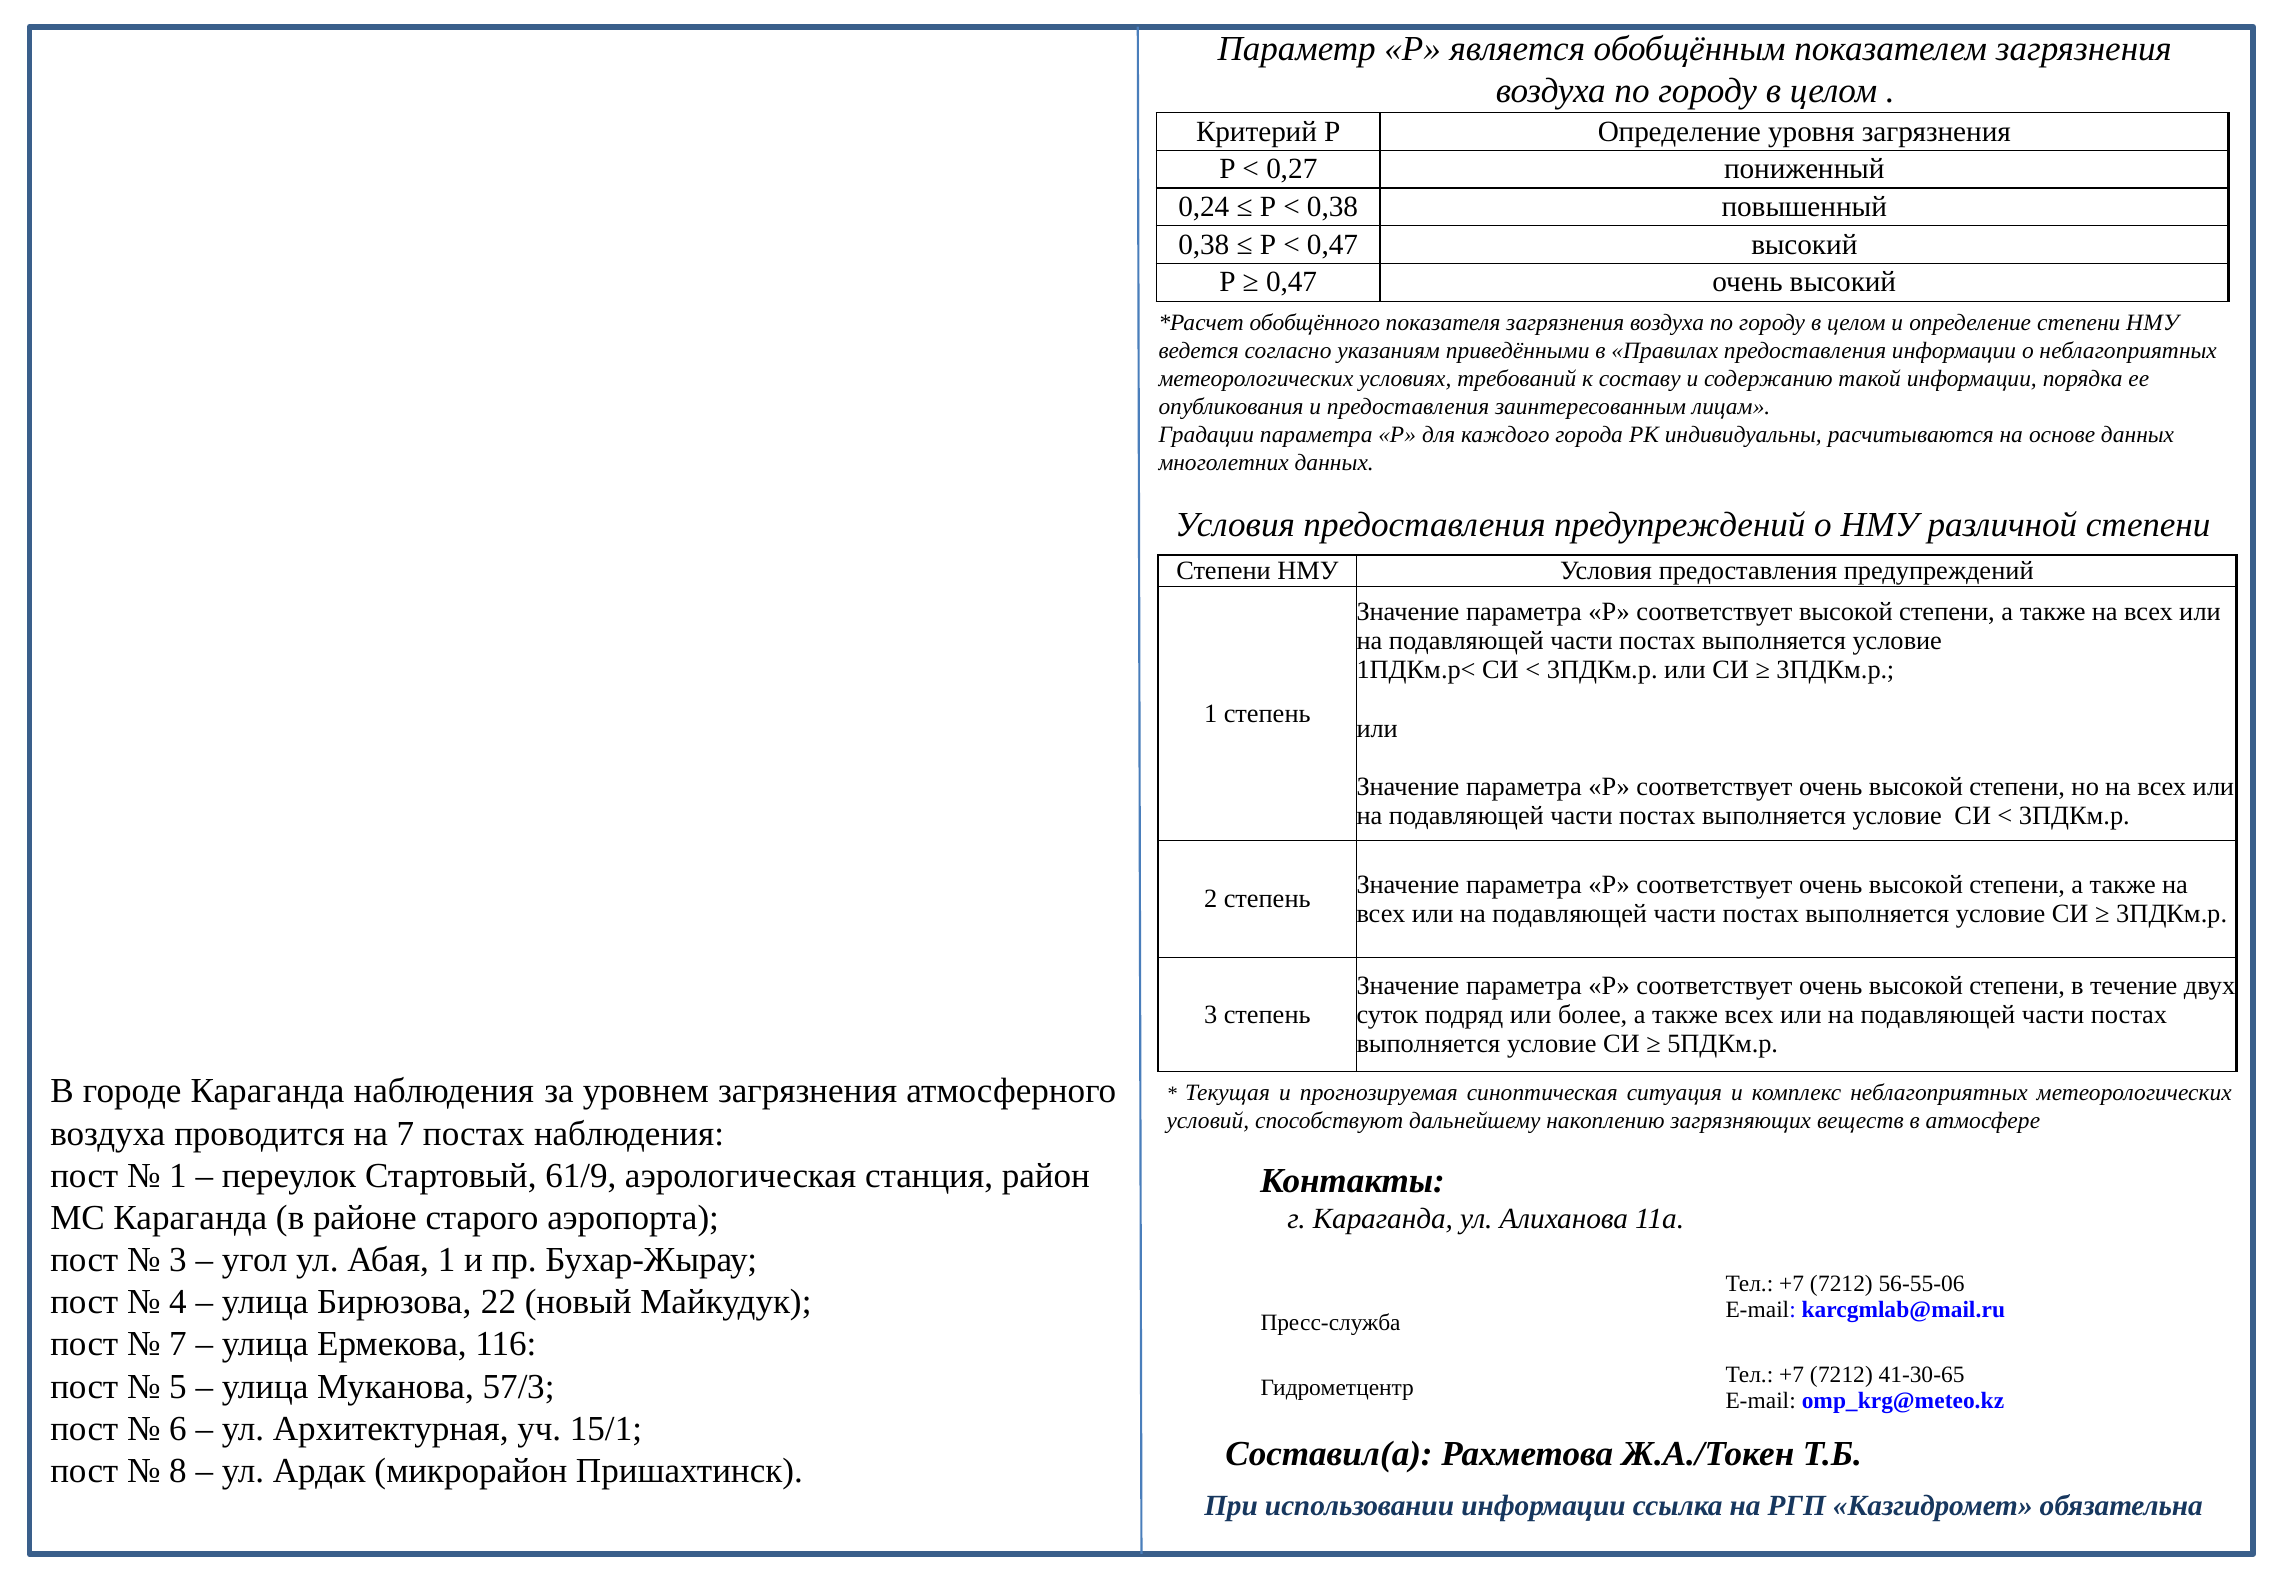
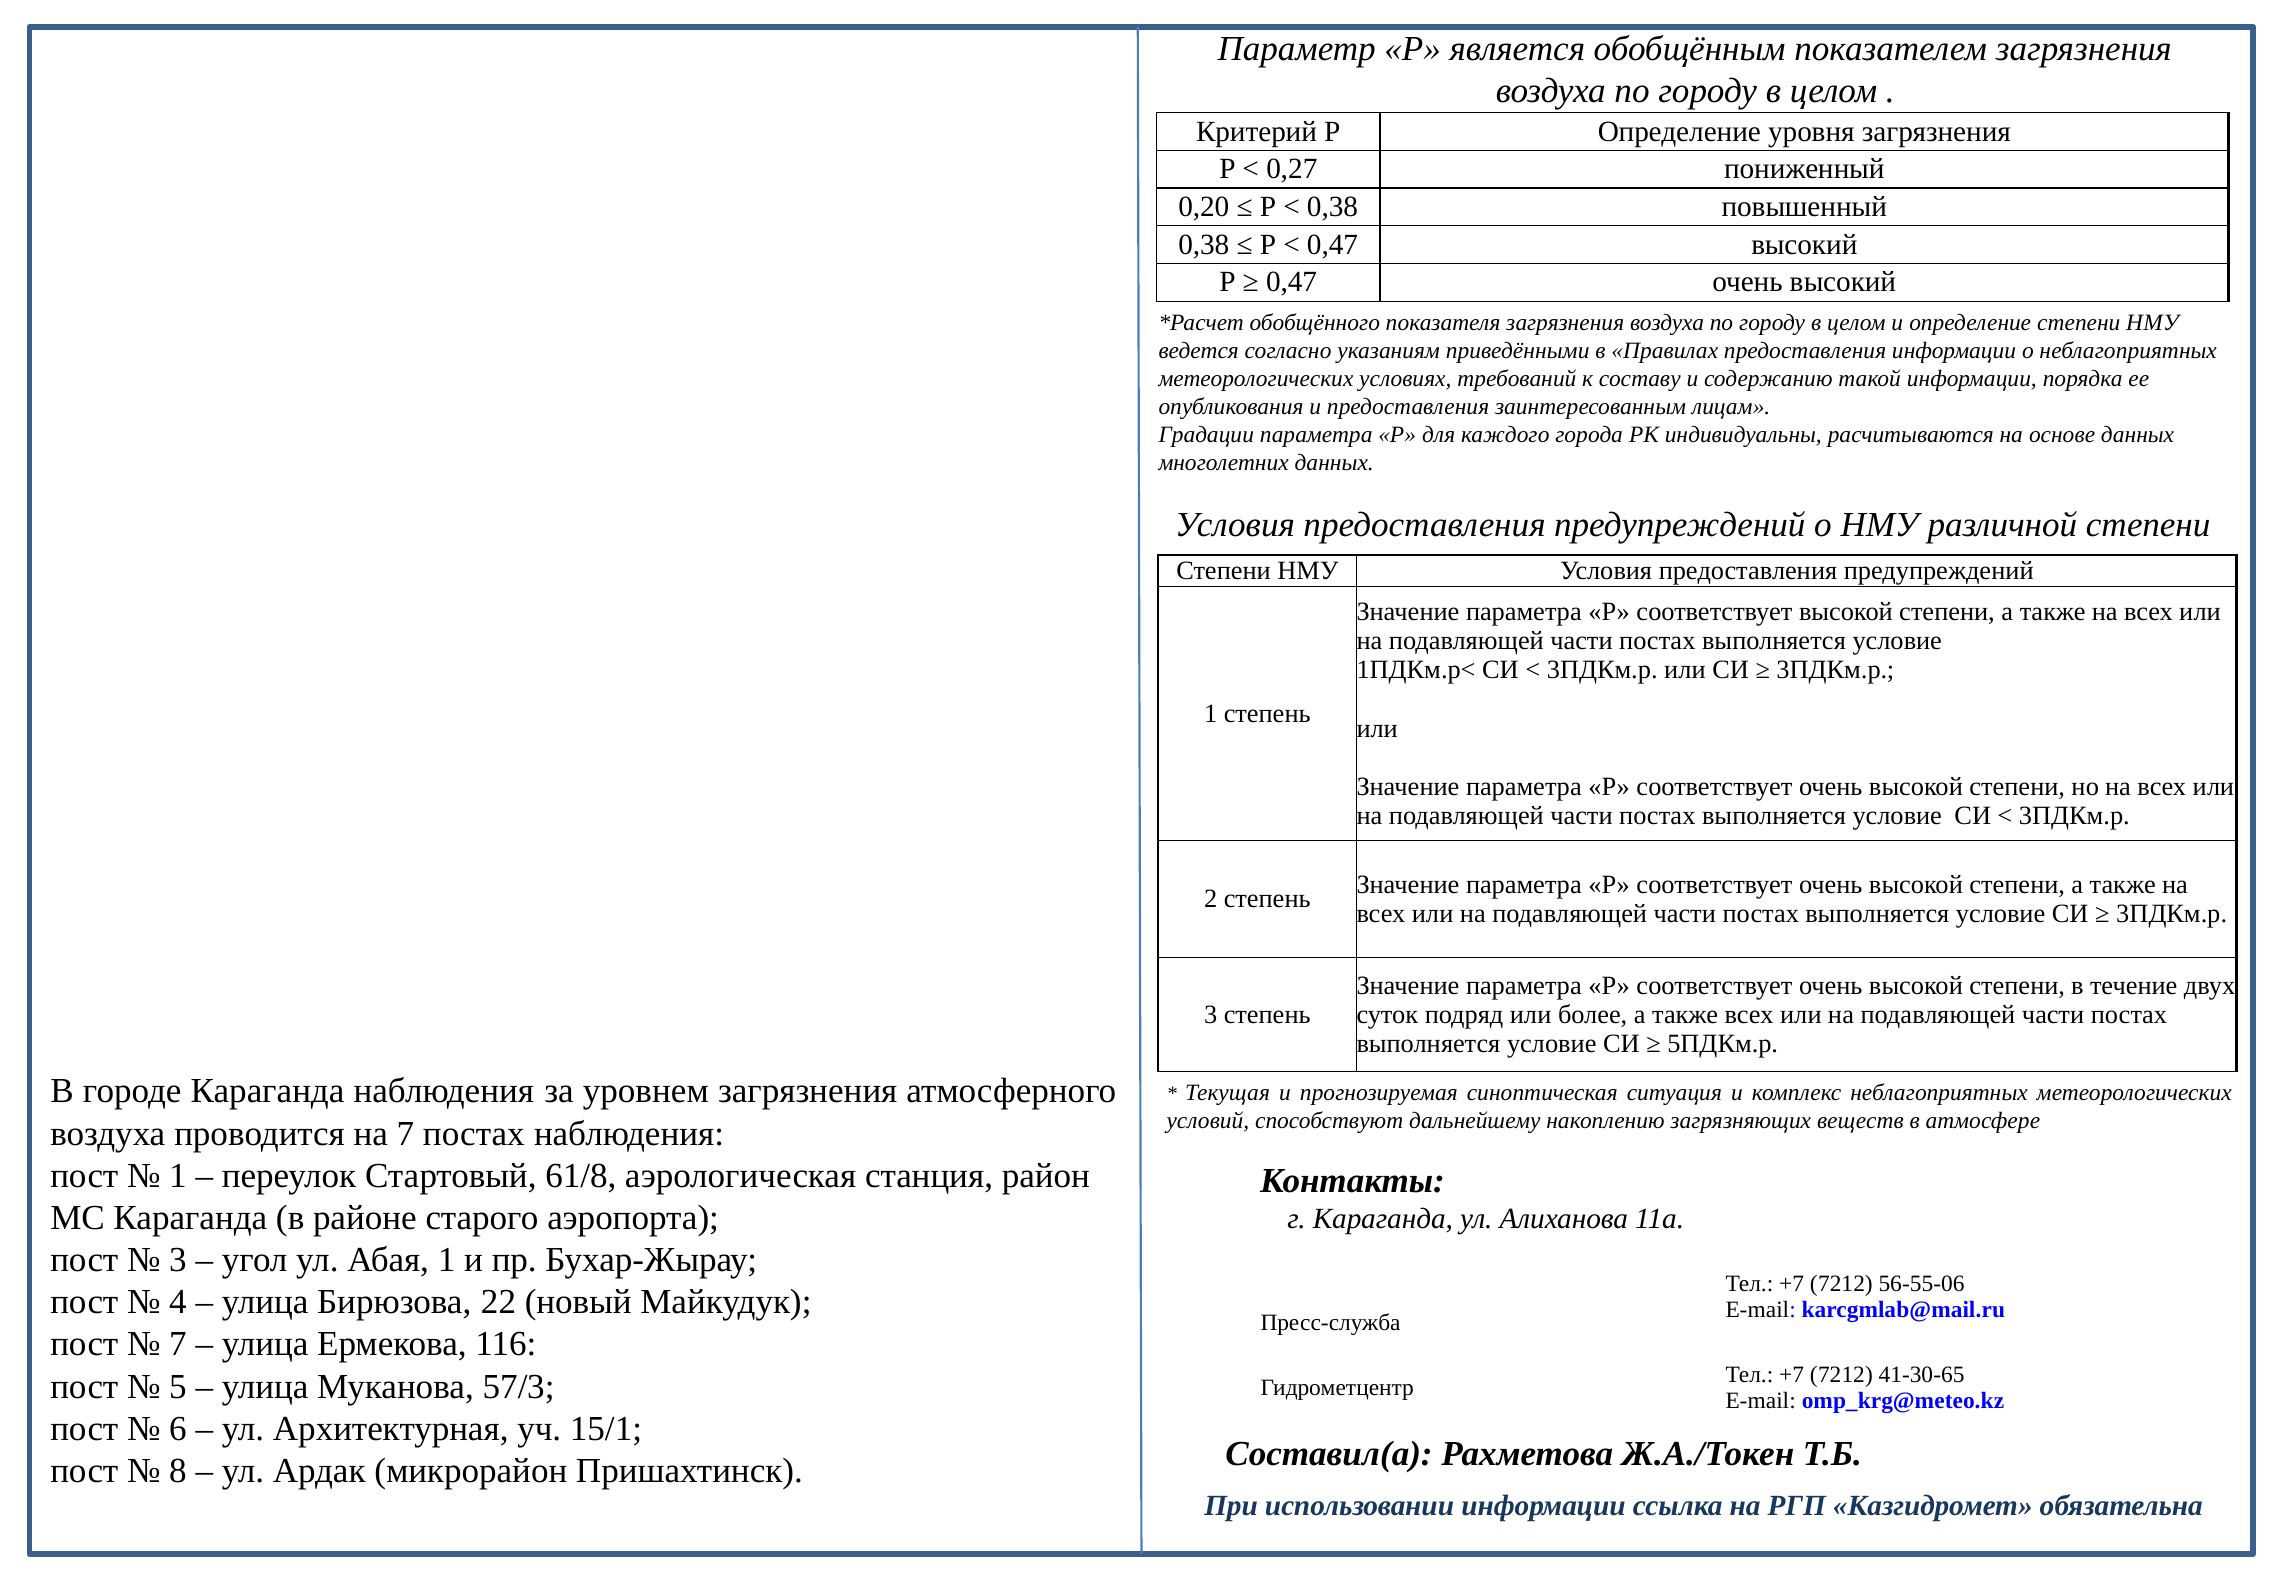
0,24: 0,24 -> 0,20 (1204, 207)
61/9: 61/9 -> 61/8 (581, 1175)
